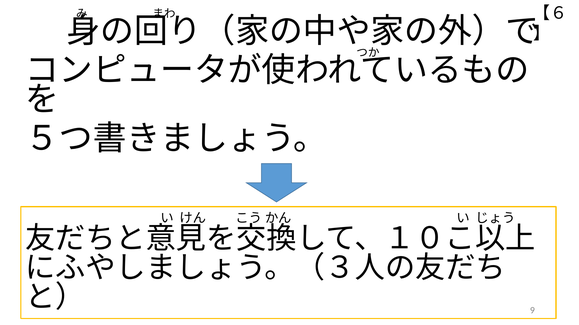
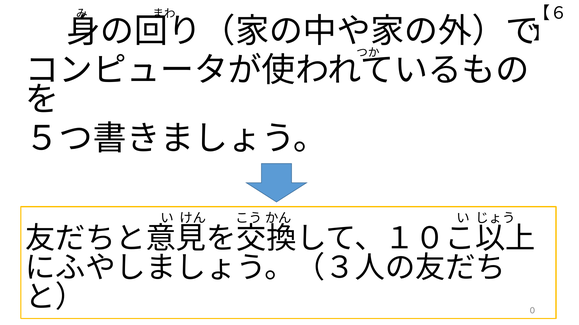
9: 9 -> 0 (532, 311)
